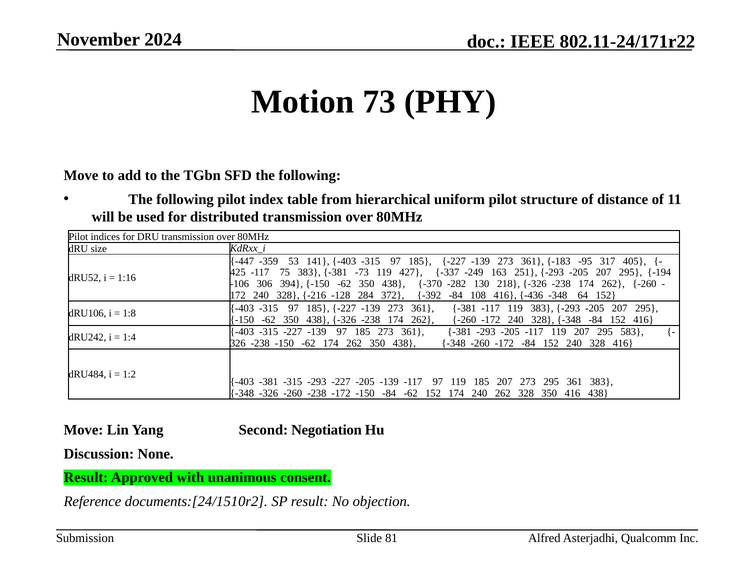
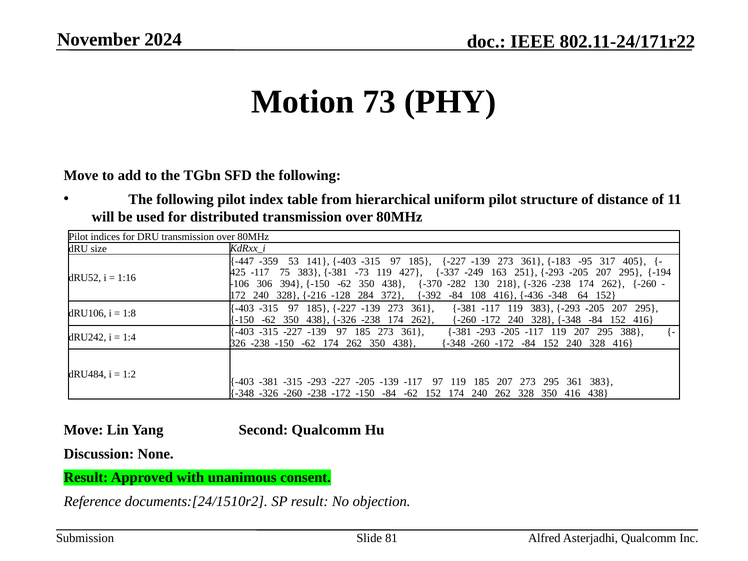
583: 583 -> 388 (632, 332)
Second Negotiation: Negotiation -> Qualcomm (326, 430)
